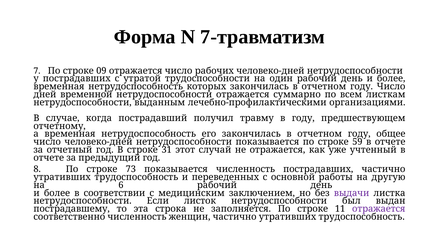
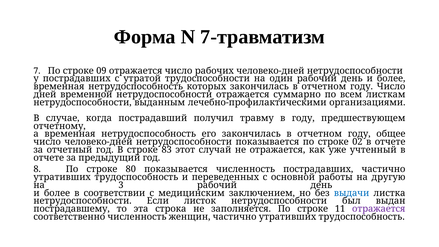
59: 59 -> 02 (357, 142)
31: 31 -> 83 (167, 150)
73: 73 -> 80 (131, 169)
6: 6 -> 3 (121, 185)
выдачи colour: purple -> blue (352, 193)
